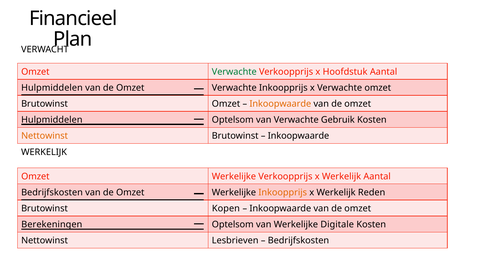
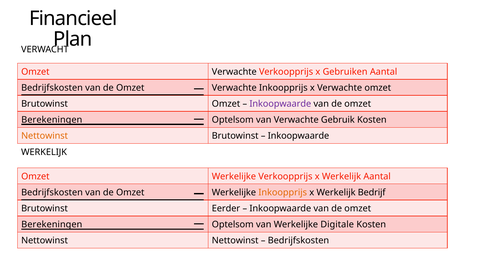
Verwachte colour: green -> black (234, 72)
Hoofdstuk: Hoofdstuk -> Gebruiken (345, 72)
Hulpmiddelen: Hulpmiddelen -> Bedrijfskosten (52, 88)
Inkoopwaarde colour: orange -> purple (280, 104)
Hulpmiddelen: Hulpmiddelen -> Berekeningen (52, 120)
Reden: Reden -> Bedrijf (372, 193)
Kopen: Kopen -> Eerder (226, 209)
Nettowinst Lesbrieven: Lesbrieven -> Nettowinst (235, 241)
